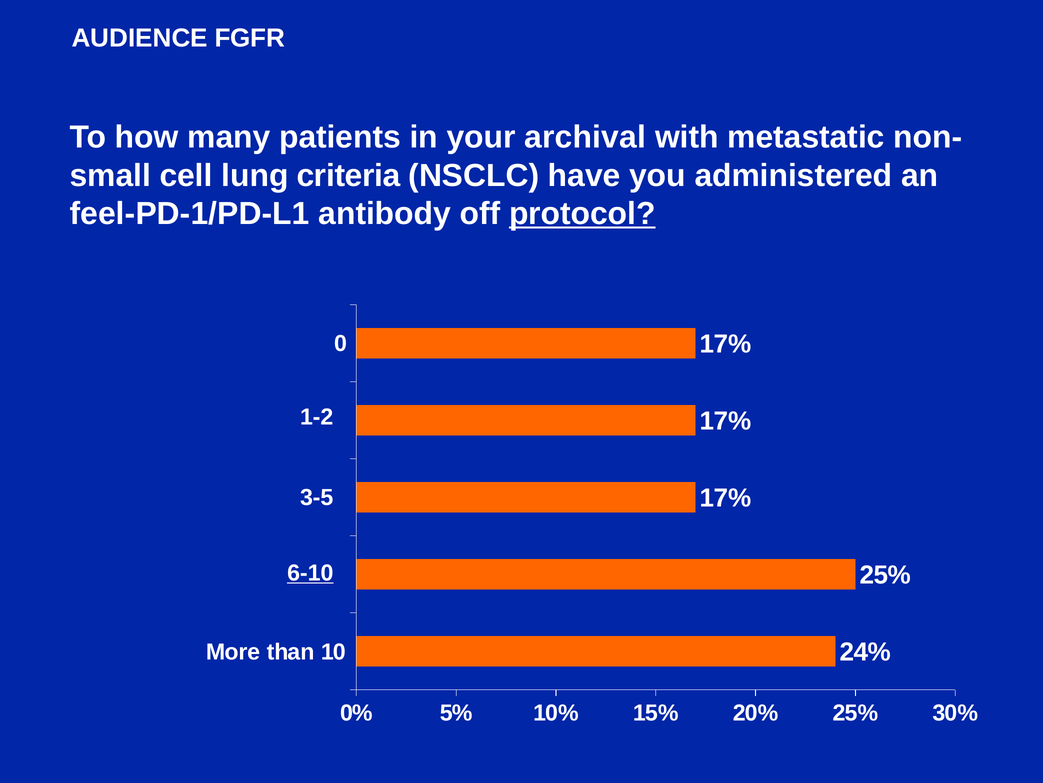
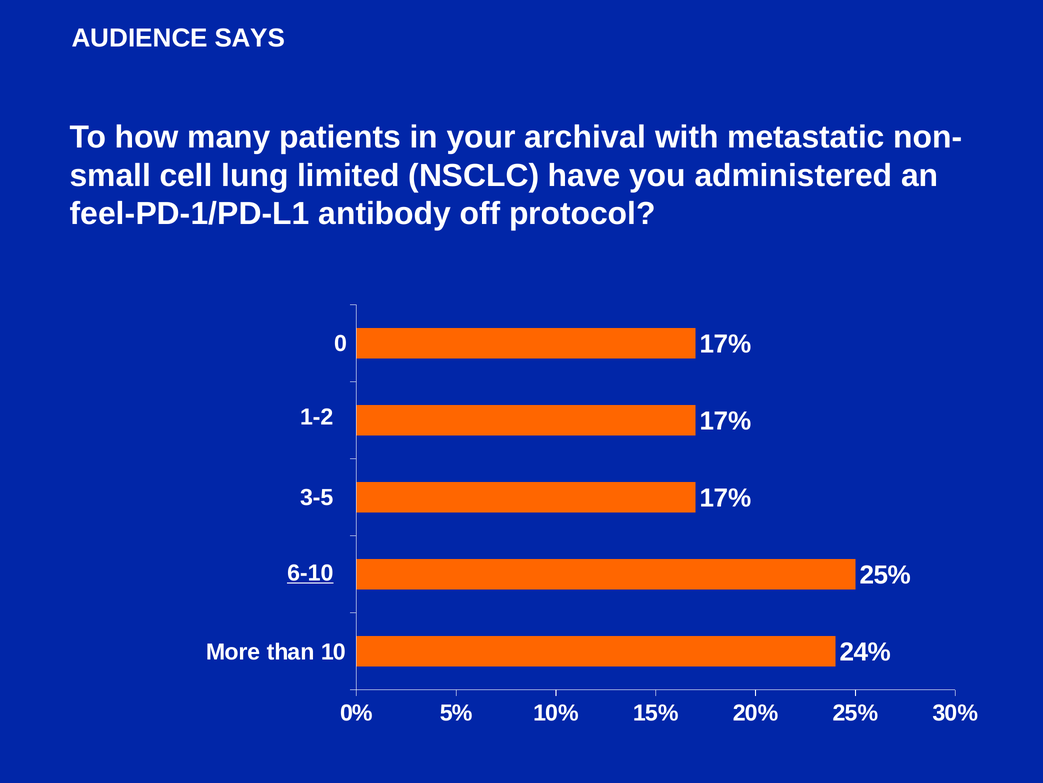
FGFR: FGFR -> SAYS (250, 38)
criteria: criteria -> limited (348, 175)
protocol underline: present -> none (582, 214)
